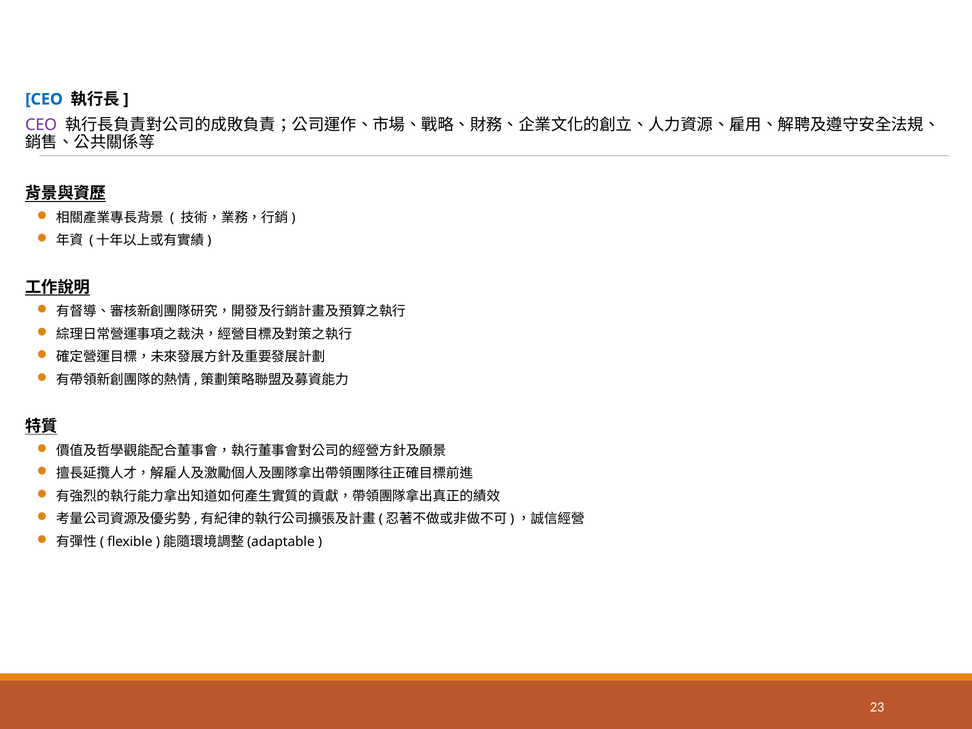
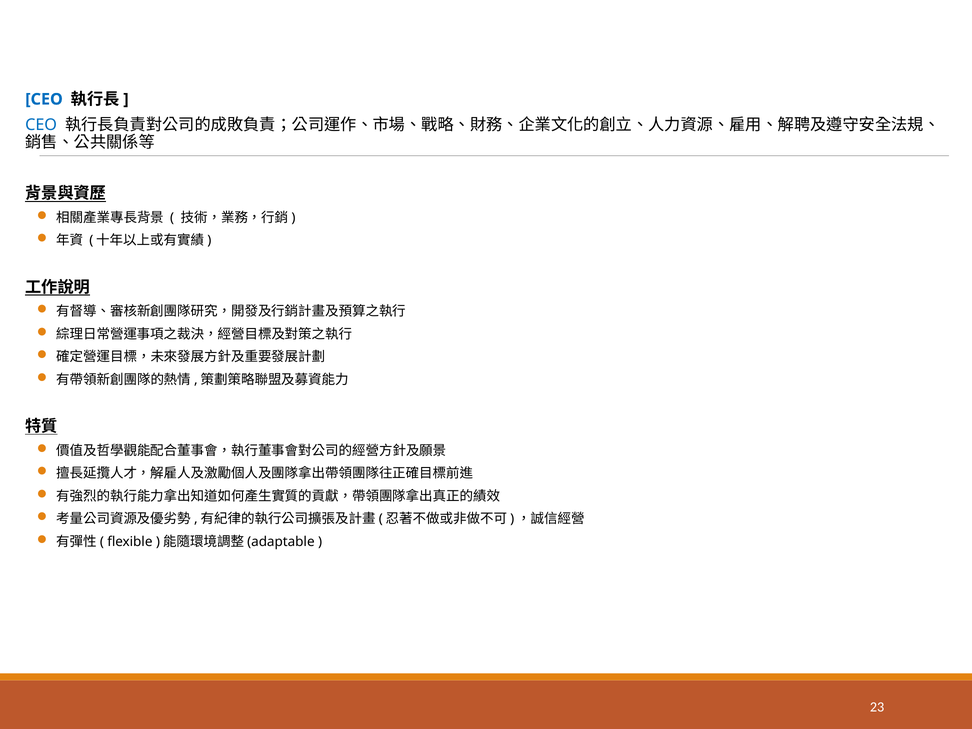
CEO colour: purple -> blue (41, 125)
